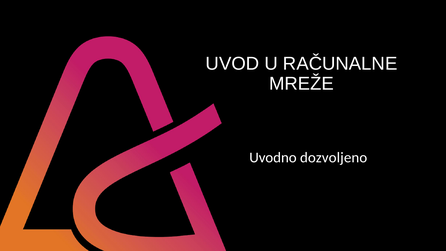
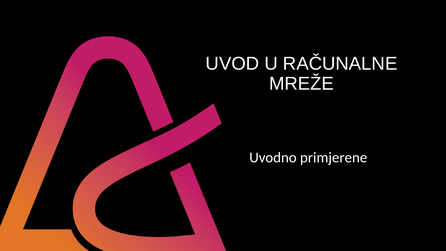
dozvoljeno: dozvoljeno -> primjerene (334, 158)
